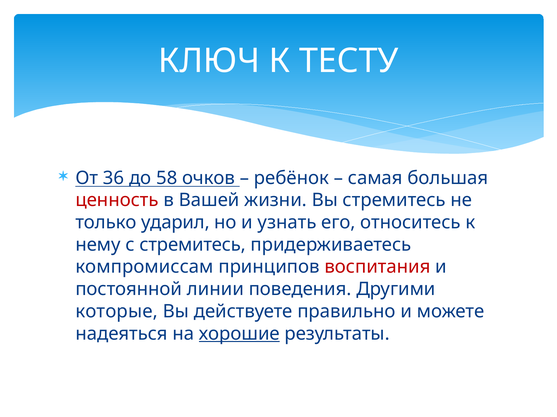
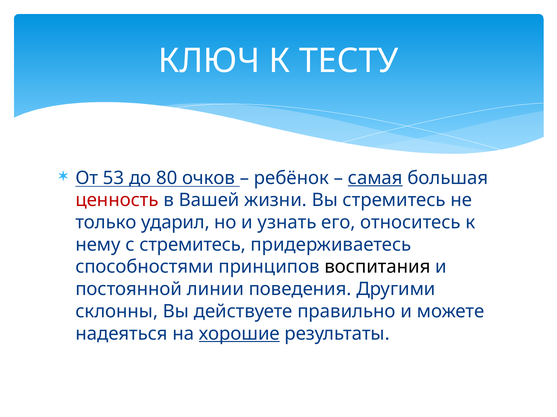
36: 36 -> 53 (114, 178)
58: 58 -> 80 (167, 178)
самая underline: none -> present (375, 178)
компромиссам: компромиссам -> способностями (145, 267)
воспитания colour: red -> black (377, 267)
которые: которые -> склонны (117, 312)
